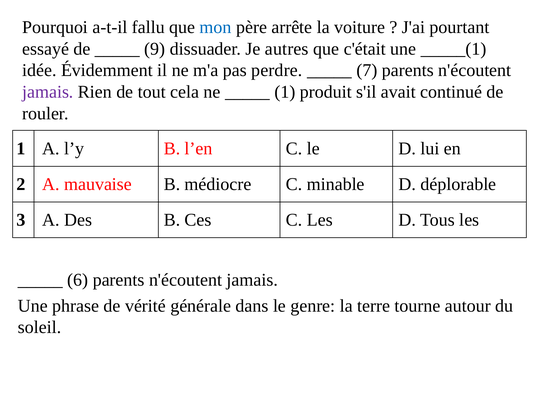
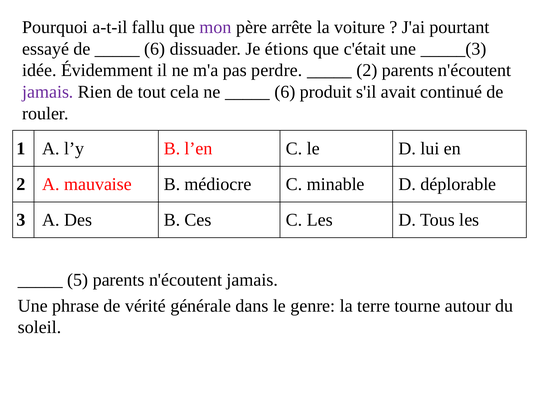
mon colour: blue -> purple (216, 27)
9: 9 -> 6 (155, 49)
autres: autres -> étions (287, 49)
_____(1: _____(1 -> _____(3 (454, 49)
7: 7 -> 2 (367, 70)
1: 1 -> 6 (285, 92)
6: 6 -> 5 (78, 280)
